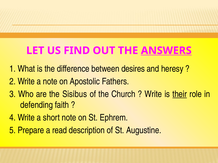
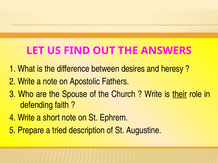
ANSWERS underline: present -> none (166, 51)
Sisibus: Sisibus -> Spouse (75, 94)
read: read -> tried (60, 131)
